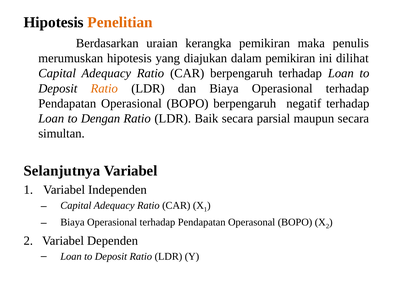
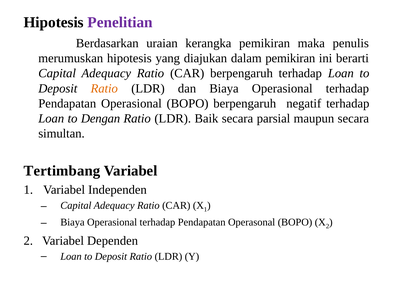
Penelitian colour: orange -> purple (120, 22)
dilihat: dilihat -> berarti (352, 58)
Selanjutnya: Selanjutnya -> Tertimbang (62, 171)
